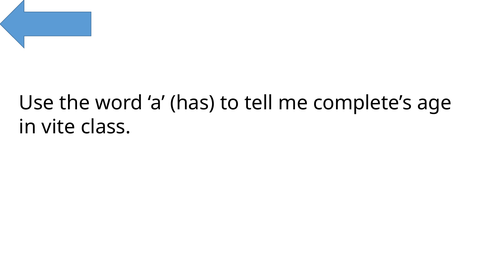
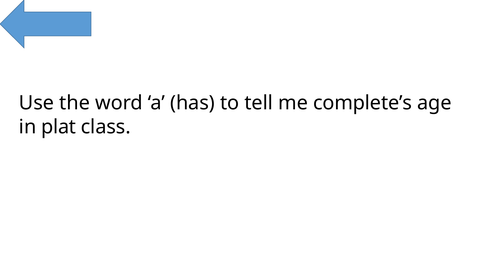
vite: vite -> plat (59, 127)
